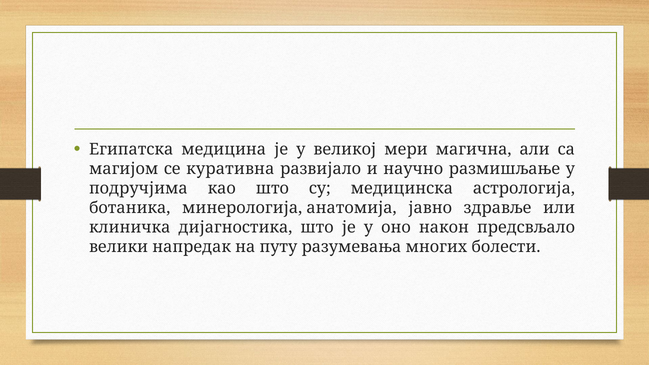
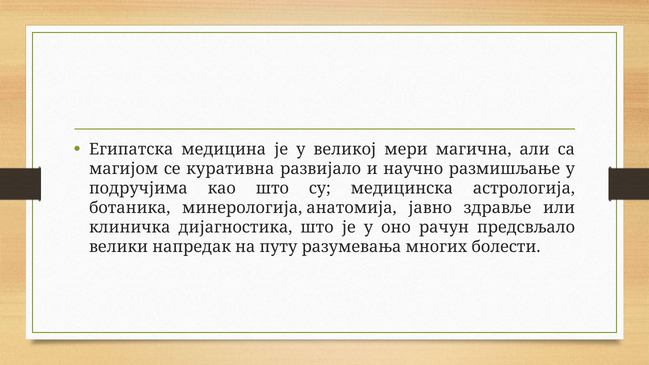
након: након -> рачун (444, 227)
